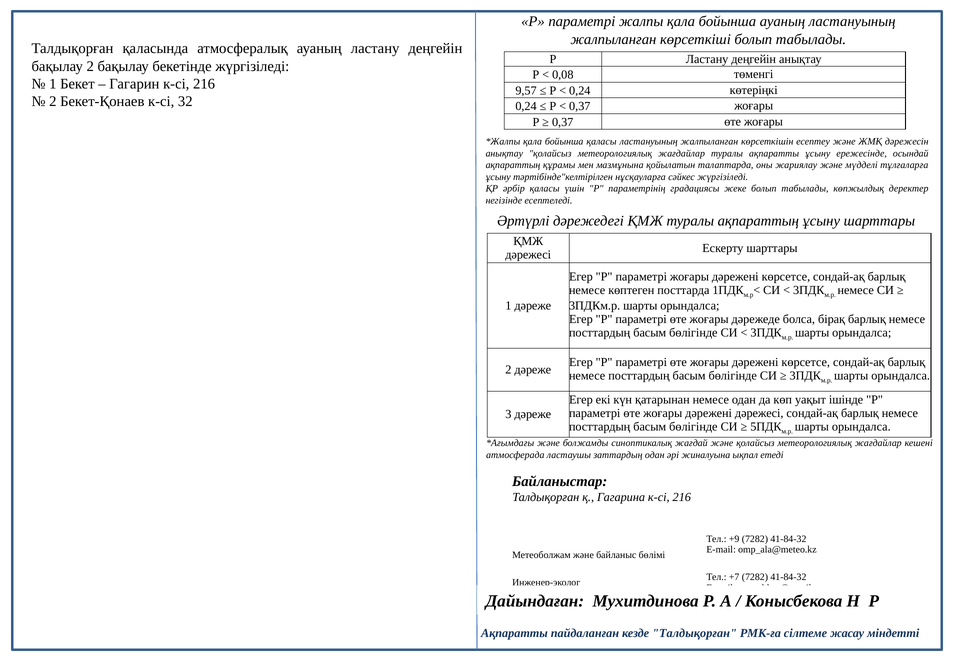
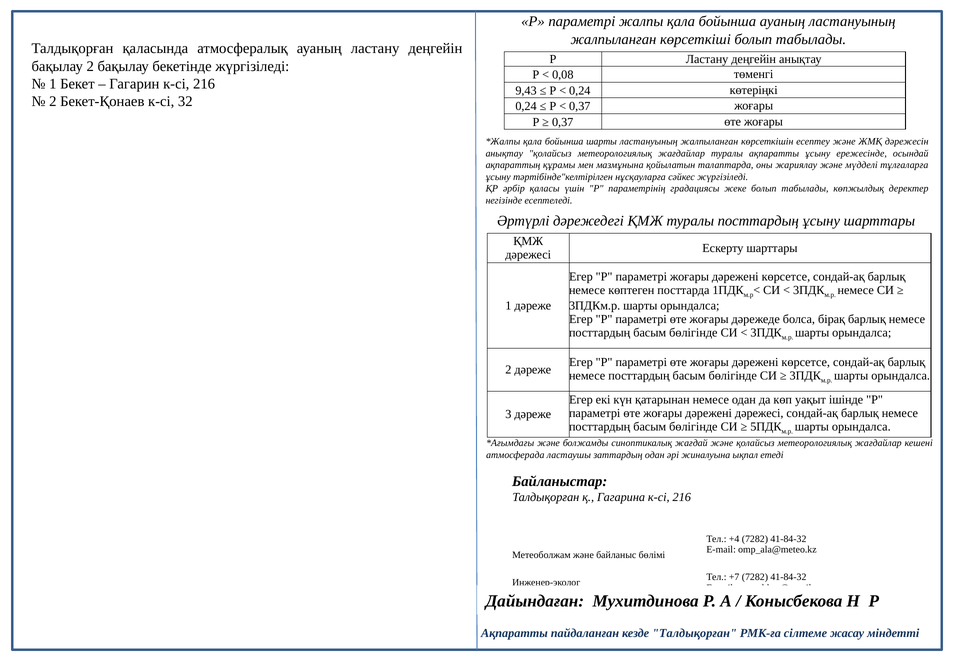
9,57: 9,57 -> 9,43 (526, 90)
бойынша қаласы: қаласы -> шарты (602, 142)
туралы ақпараттың: ақпараттың -> посттардың (758, 221)
+9: +9 -> +4 (734, 538)
